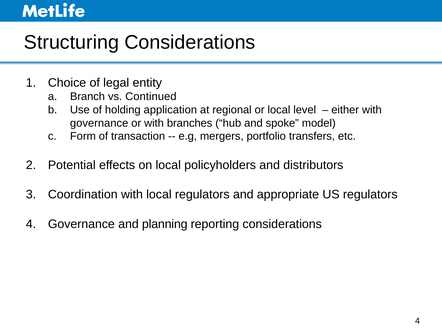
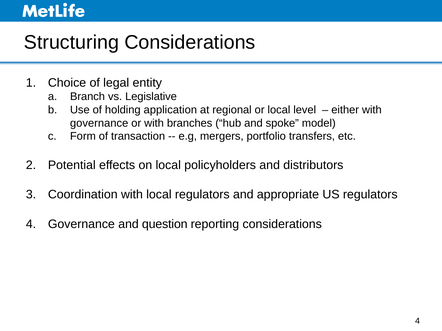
Continued: Continued -> Legislative (151, 97)
planning: planning -> question (165, 224)
